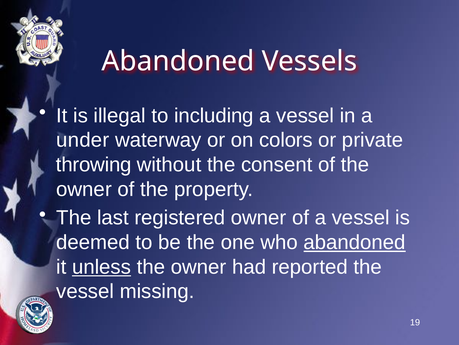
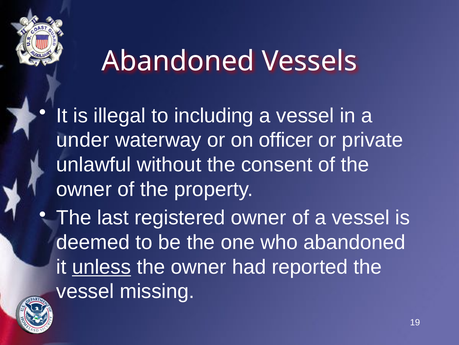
colors: colors -> officer (286, 140)
throwing: throwing -> unlawful (94, 164)
abandoned underline: present -> none (355, 242)
